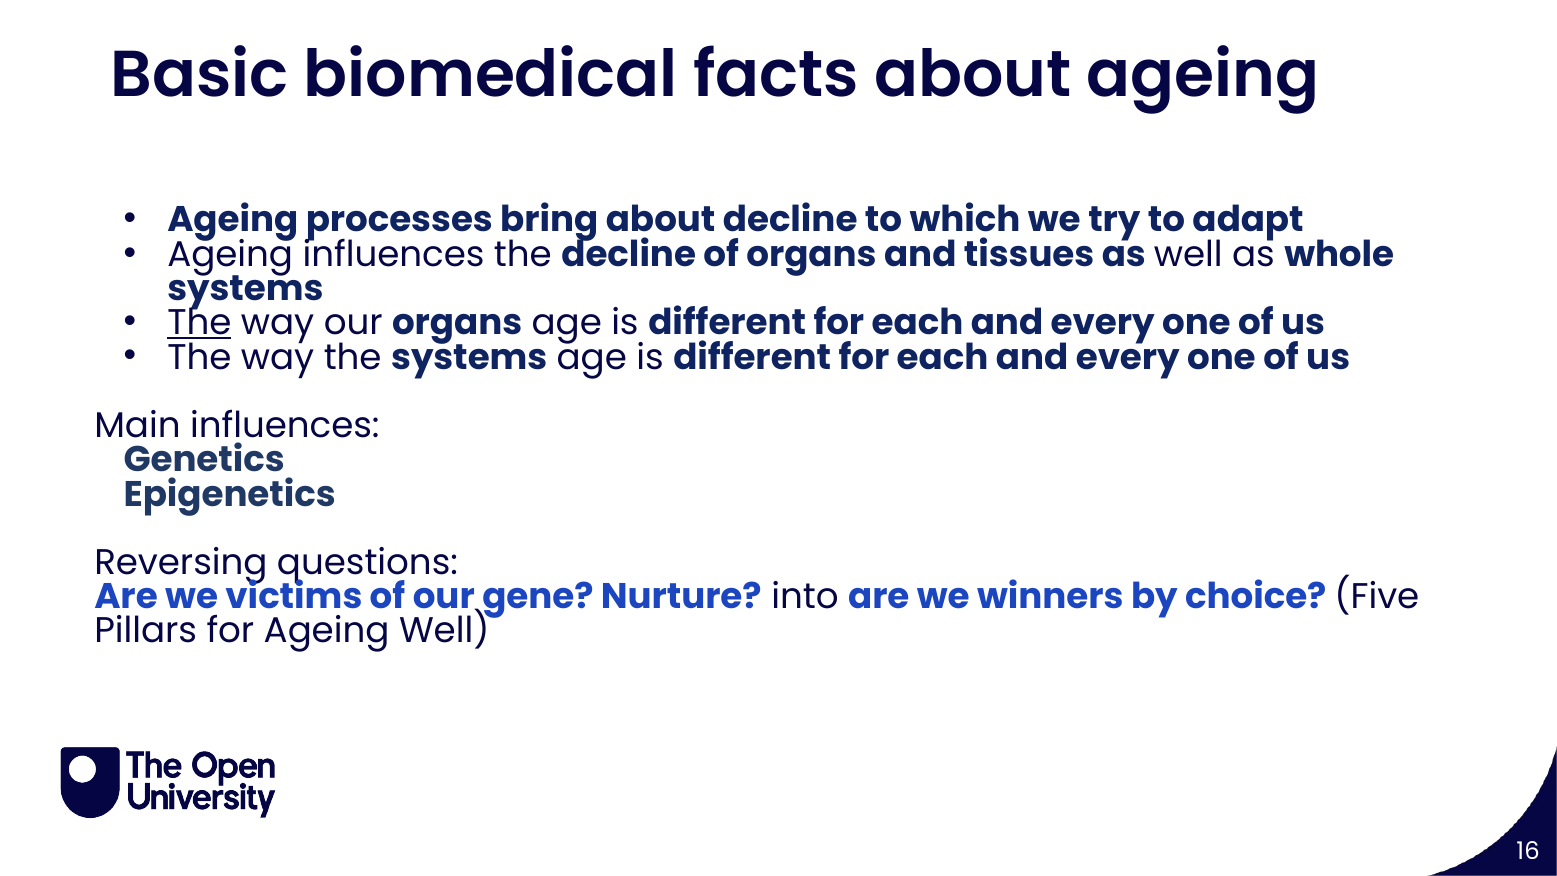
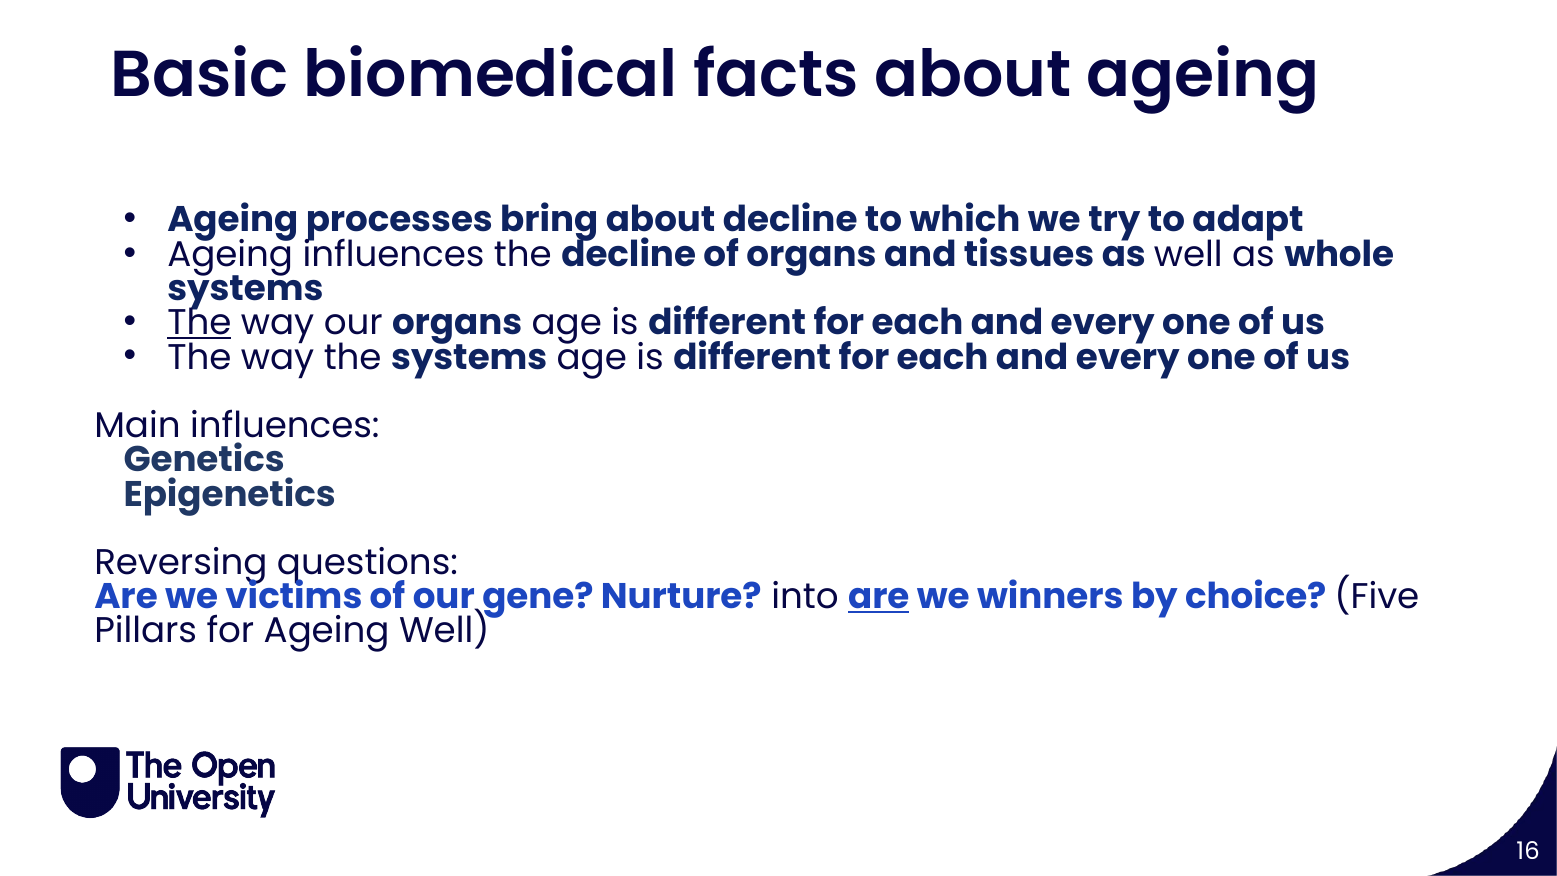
are underline: none -> present (879, 597)
